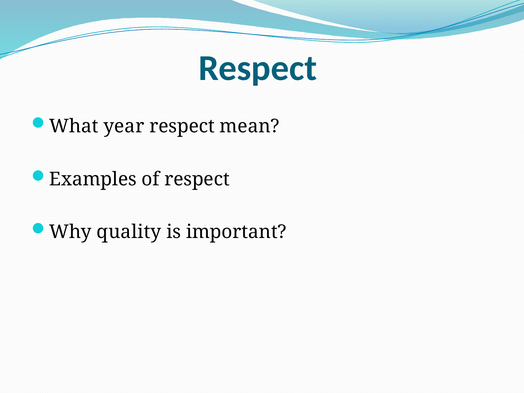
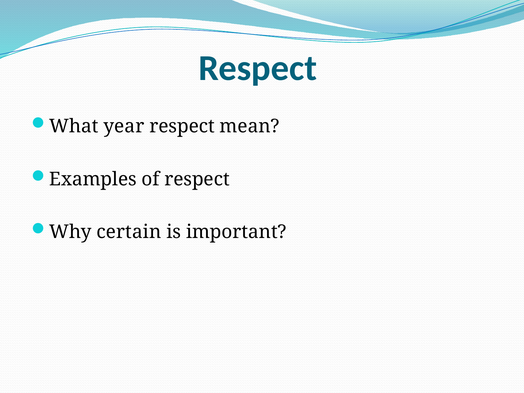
quality: quality -> certain (129, 232)
